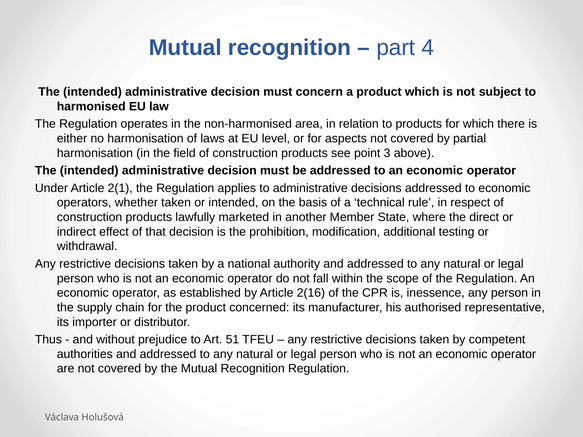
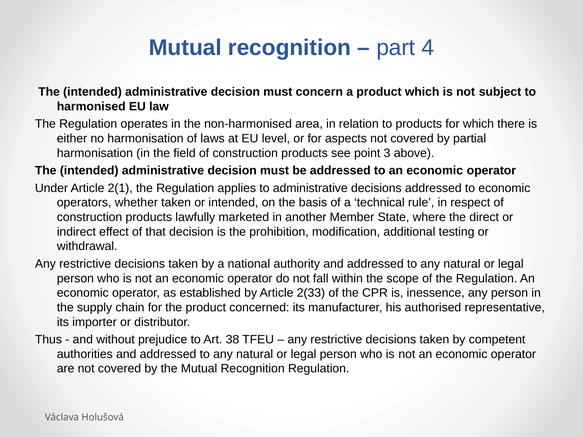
2(16: 2(16 -> 2(33 (311, 293)
51: 51 -> 38 (232, 340)
